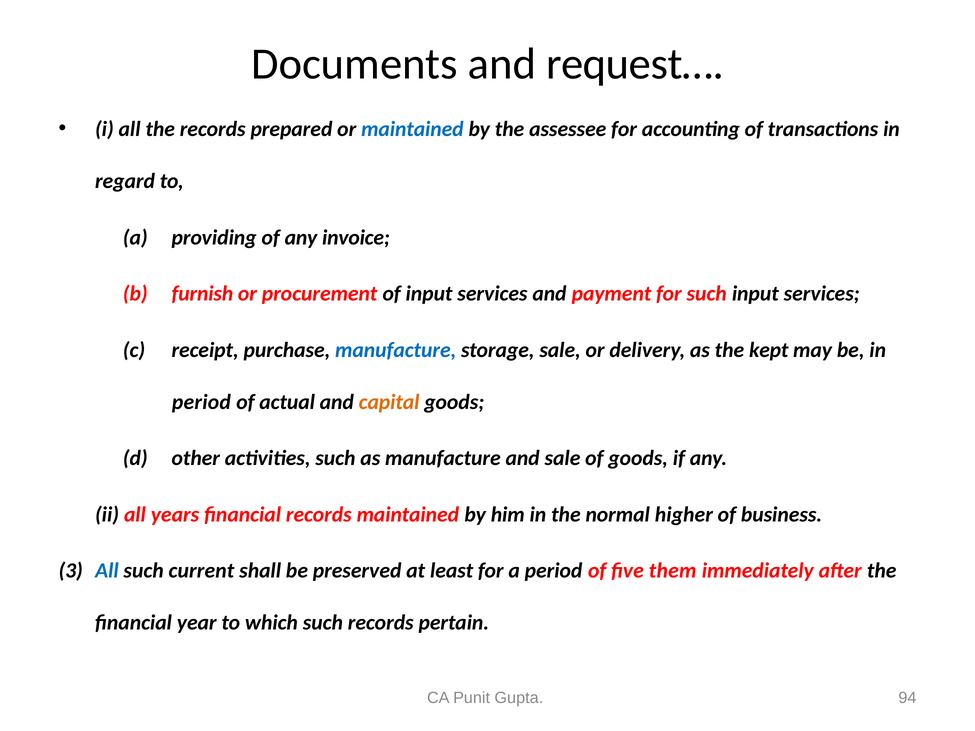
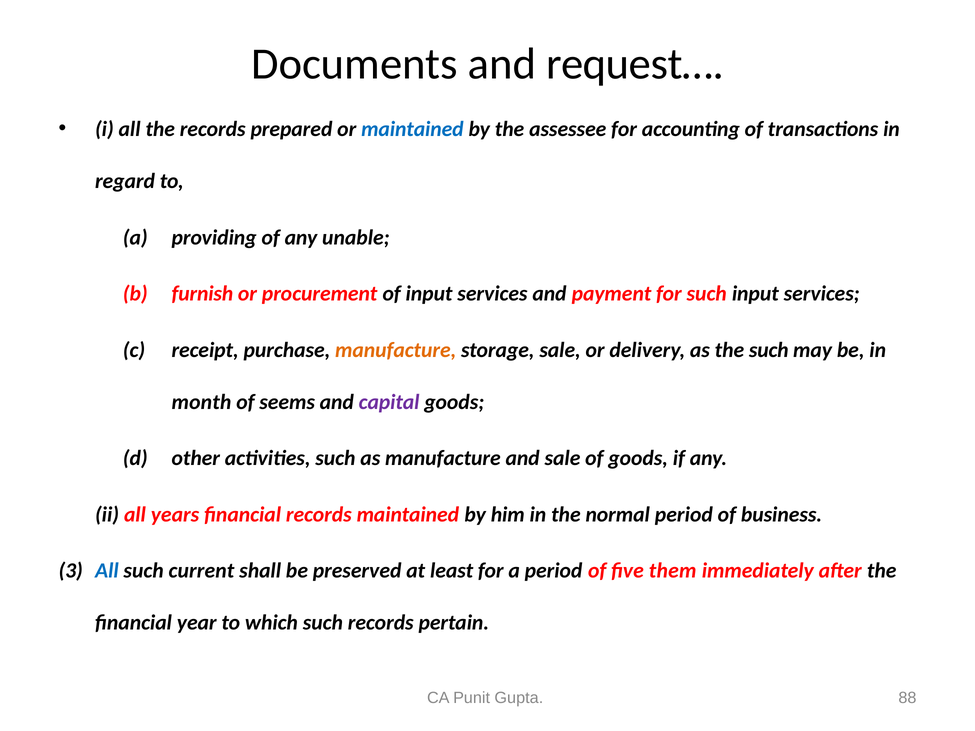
invoice: invoice -> unable (356, 237)
manufacture colour: blue -> orange (396, 350)
the kept: kept -> such (769, 350)
period: period -> month (201, 402)
actual: actual -> seems (287, 402)
capital colour: orange -> purple (389, 402)
normal higher: higher -> period (684, 515)
94: 94 -> 88 (907, 698)
